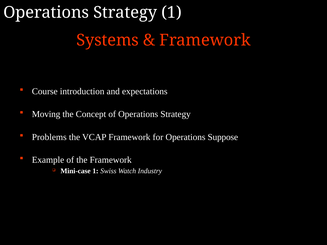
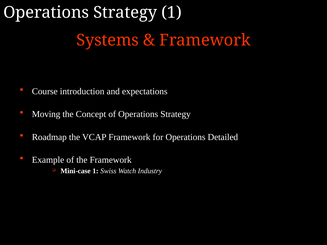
Problems: Problems -> Roadmap (49, 137)
Suppose: Suppose -> Detailed (223, 137)
